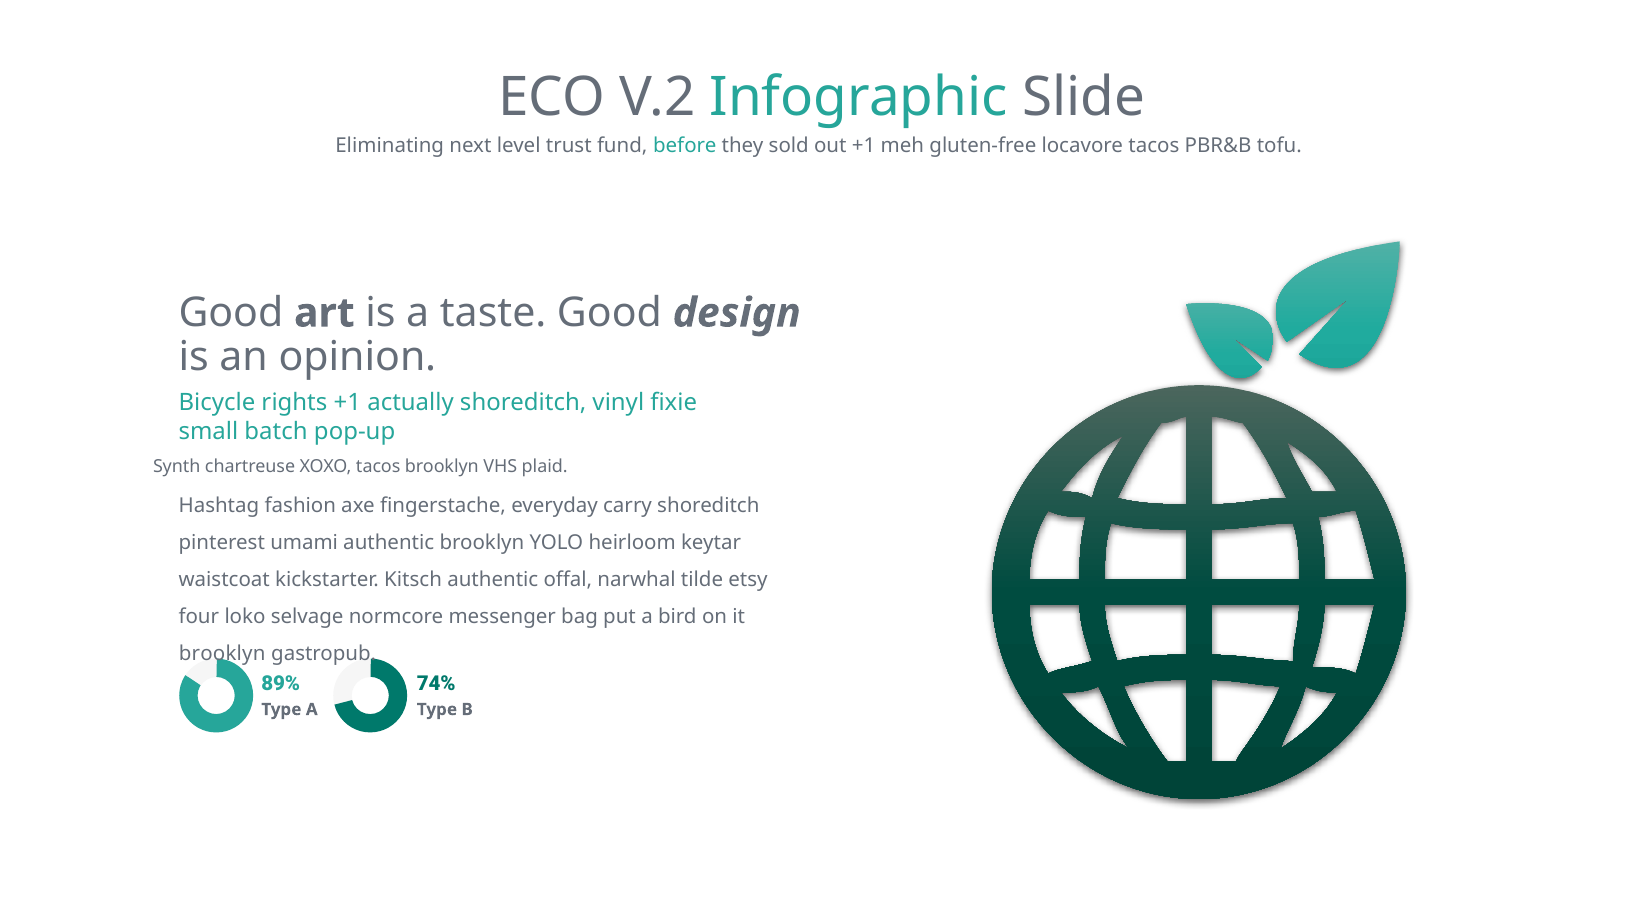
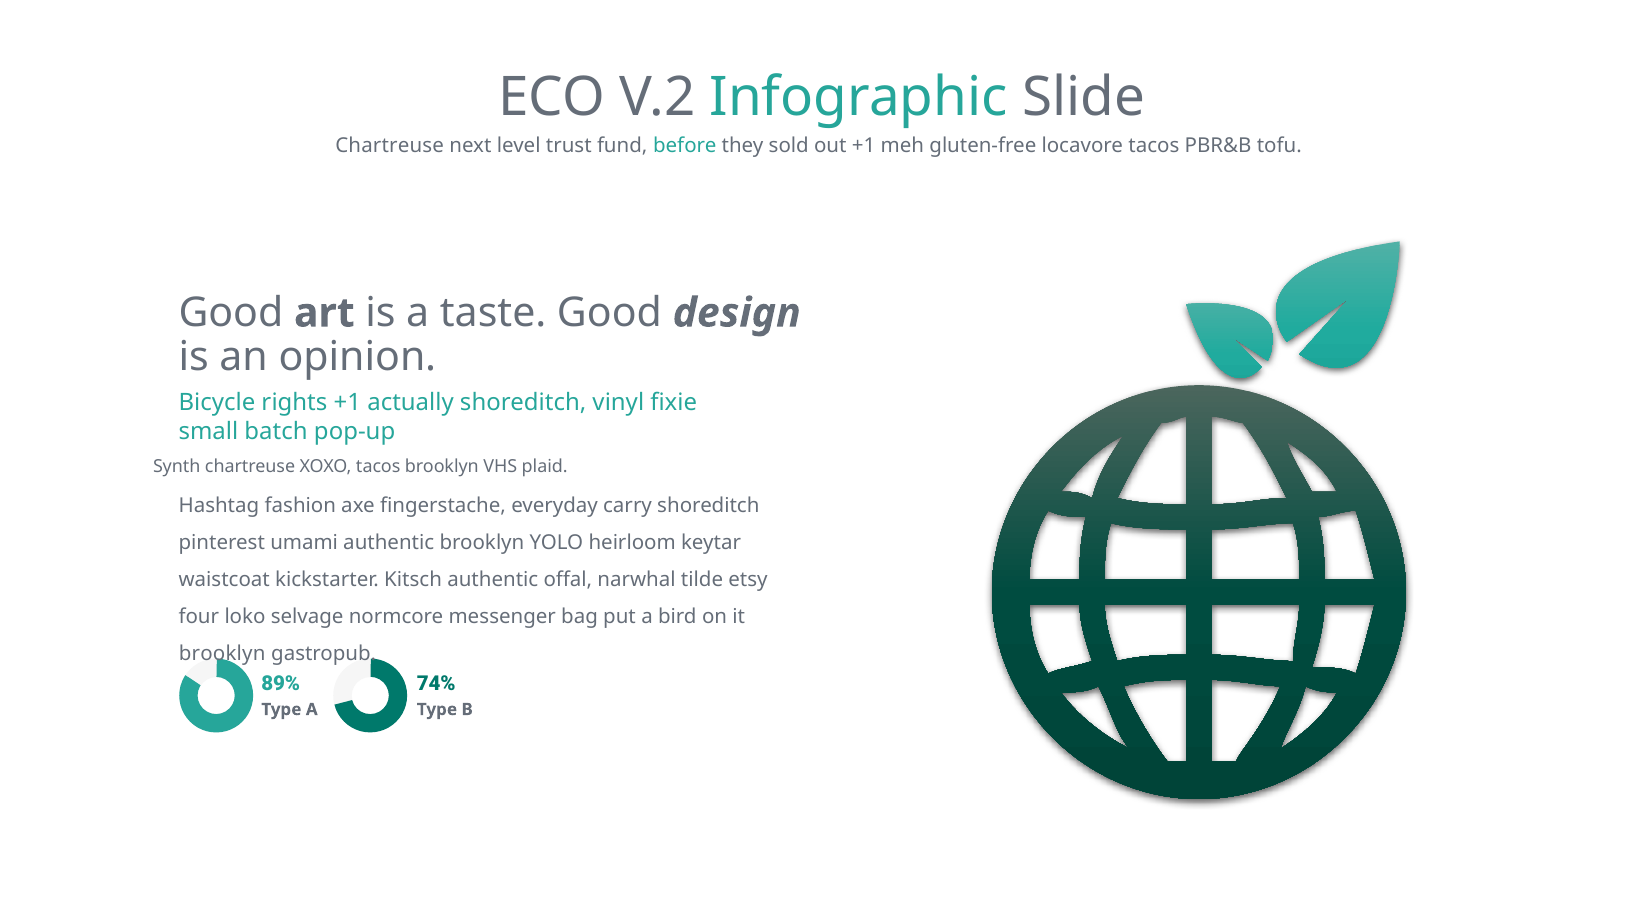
Eliminating: Eliminating -> Chartreuse (390, 146)
